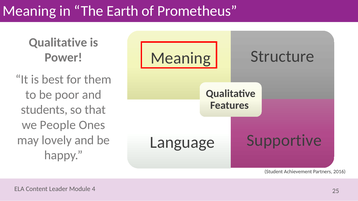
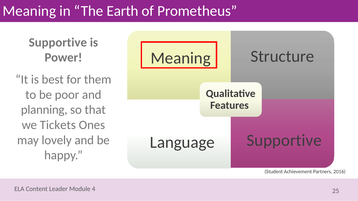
Qualitative: Qualitative -> Supportive (58, 42)
students: students -> planning (44, 110)
People: People -> Tickets (58, 125)
